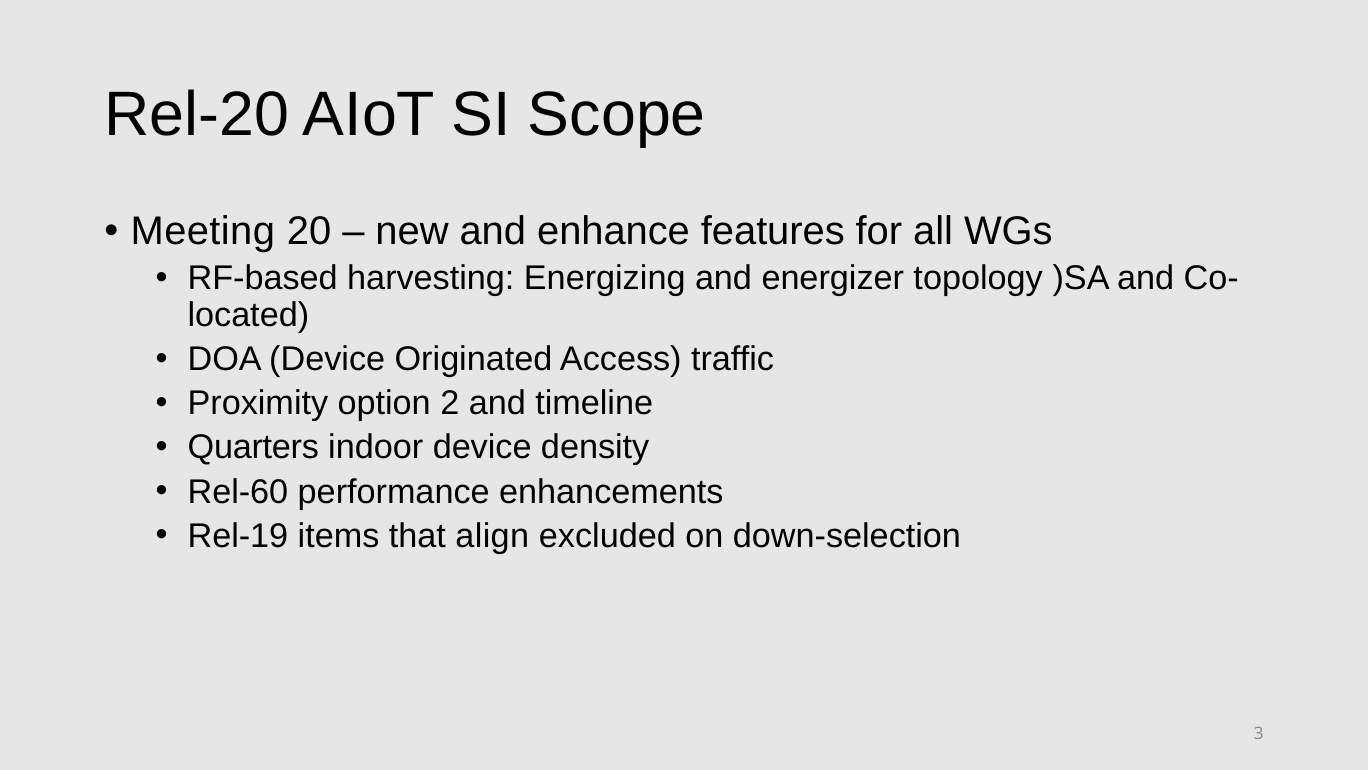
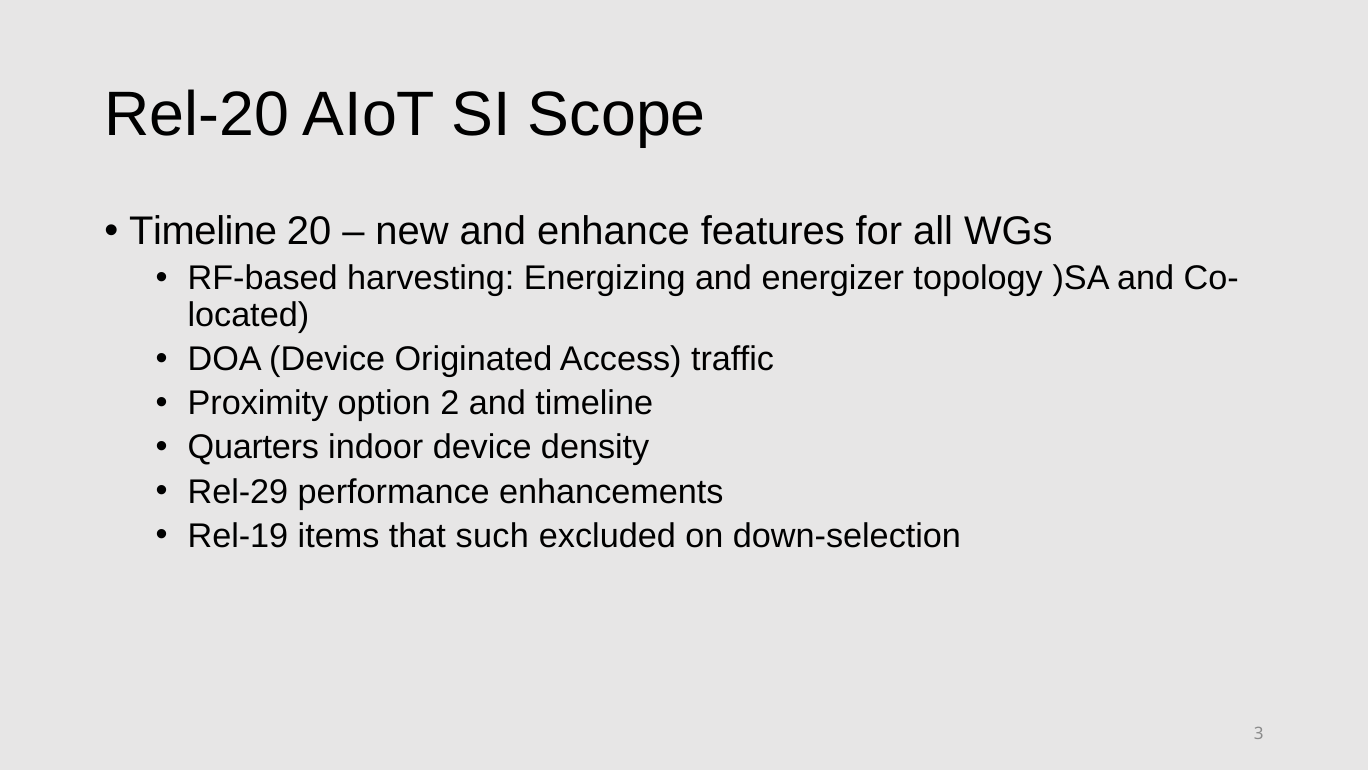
Meeting: Meeting -> Timeline (203, 231)
Rel-60: Rel-60 -> Rel-29 (238, 491)
align: align -> such (492, 535)
